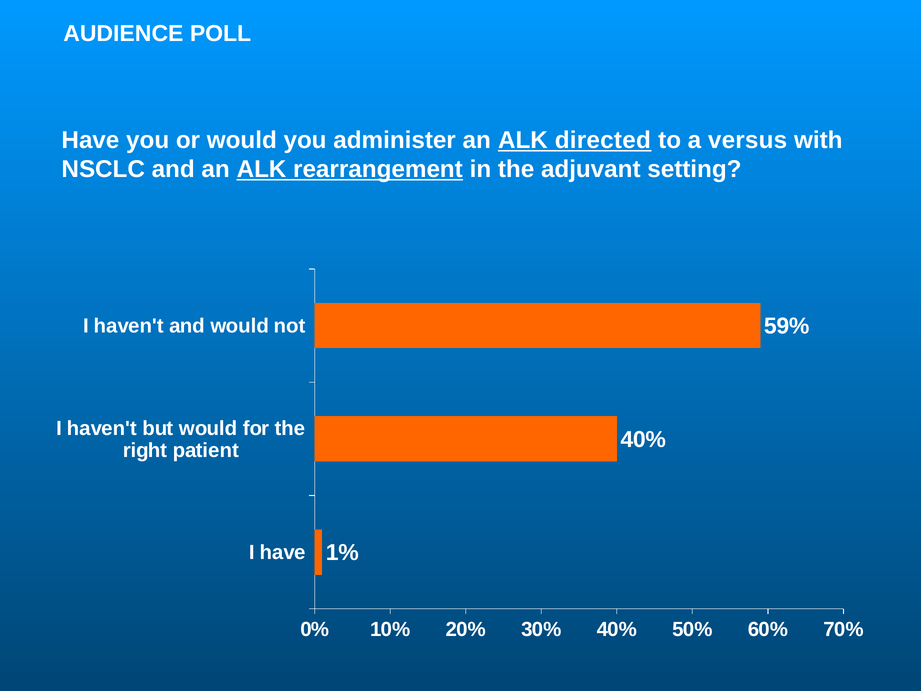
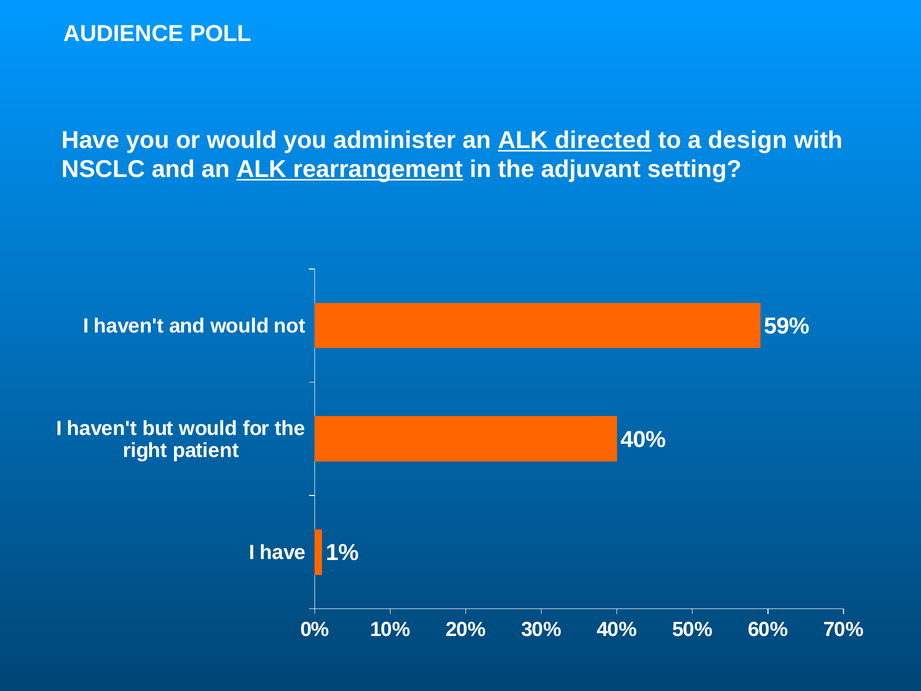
versus: versus -> design (748, 140)
